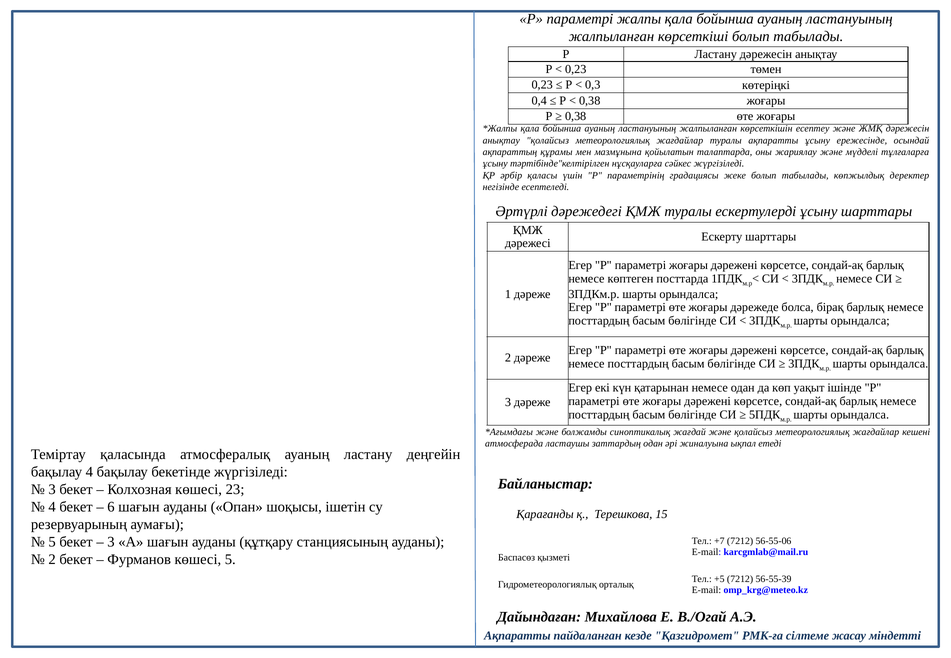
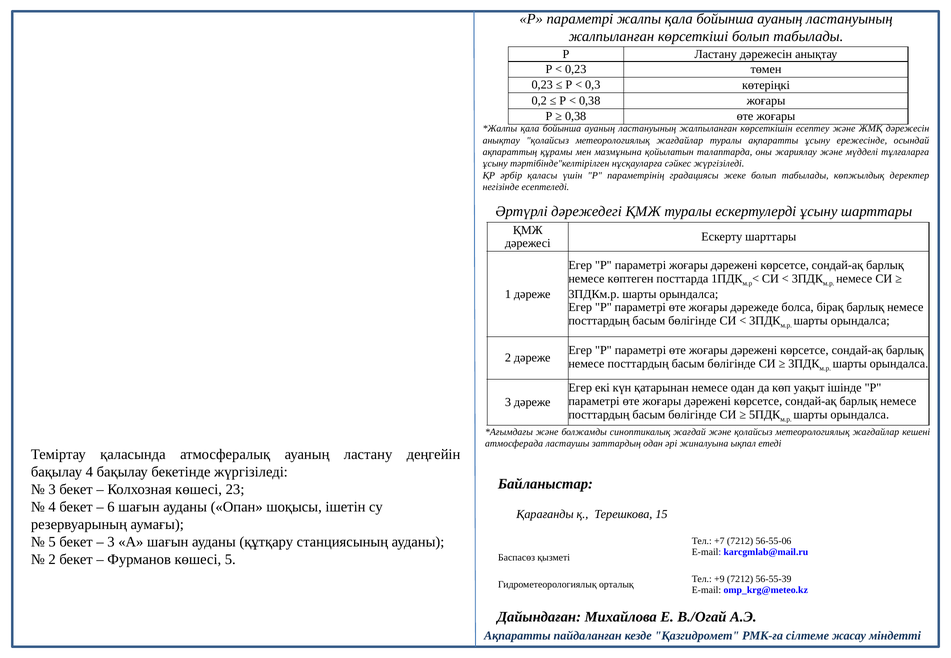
0,4: 0,4 -> 0,2 (539, 101)
+5: +5 -> +9 (719, 580)
